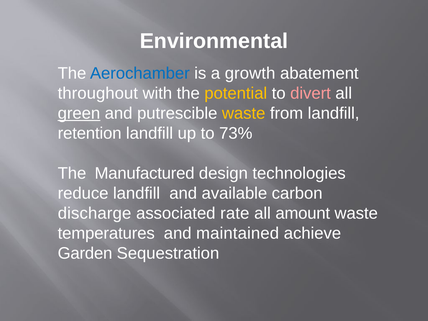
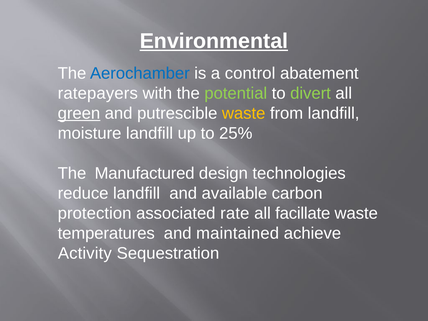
Environmental underline: none -> present (214, 41)
growth: growth -> control (250, 73)
throughout: throughout -> ratepayers (98, 93)
potential colour: yellow -> light green (236, 93)
divert colour: pink -> light green (311, 93)
retention: retention -> moisture (90, 133)
73%: 73% -> 25% (236, 133)
discharge: discharge -> protection (95, 213)
amount: amount -> facillate (303, 213)
Garden: Garden -> Activity (85, 253)
